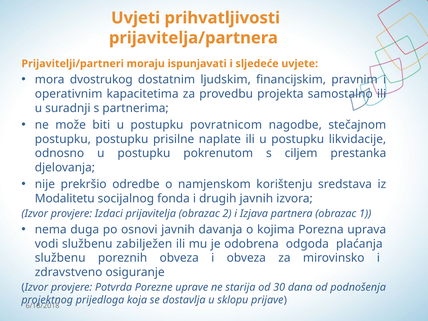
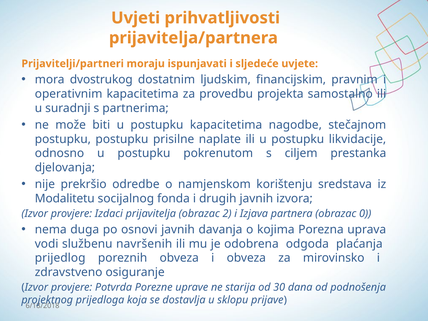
postupku povratnicom: povratnicom -> kapacitetima (226, 125)
1: 1 -> 0 (365, 214)
zabilježen: zabilježen -> navršenih (144, 244)
službenu: službenu -> prijedlog (60, 258)
